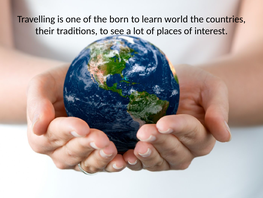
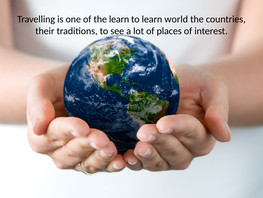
the born: born -> learn (119, 19)
